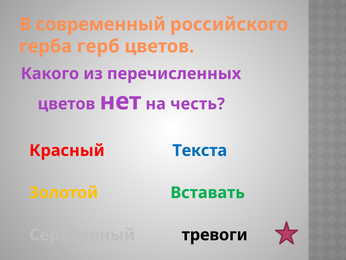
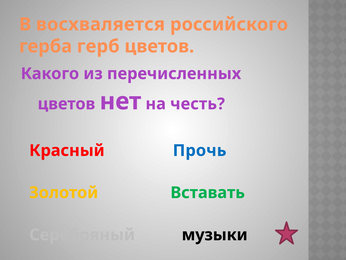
современный: современный -> восхваляется (100, 24)
Текста: Текста -> Прочь (200, 150)
тревоги: тревоги -> музыки (215, 234)
